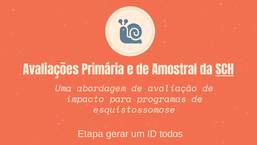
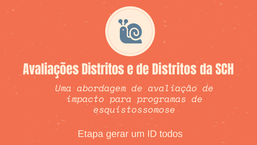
Avaliações Primária: Primária -> Distritos (103, 70)
de Amostral: Amostral -> Distritos (174, 70)
SCH underline: present -> none (225, 70)
